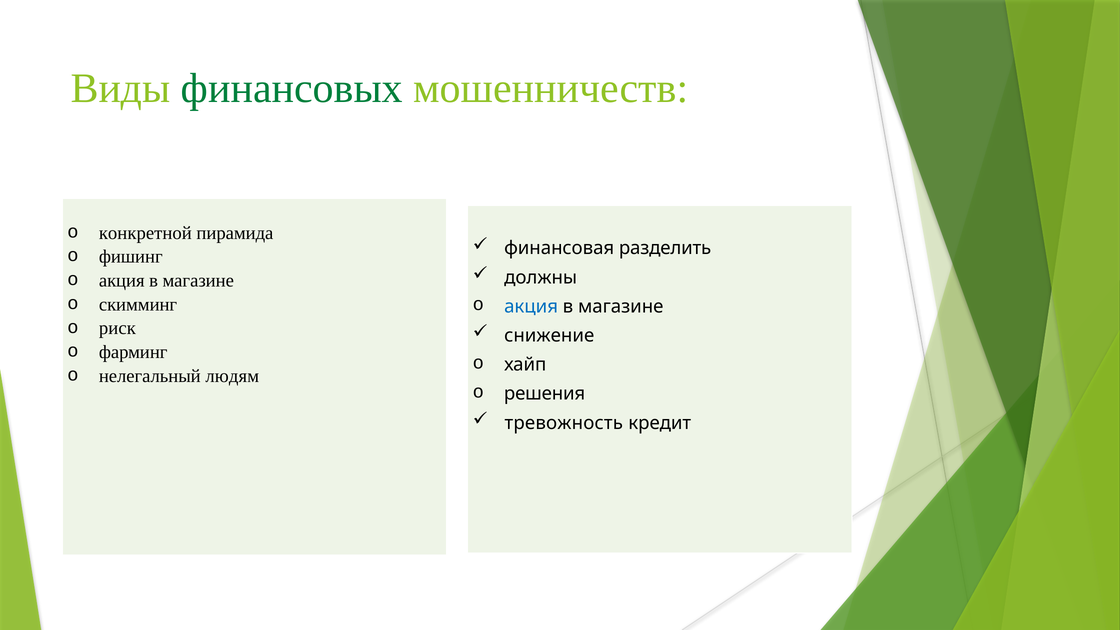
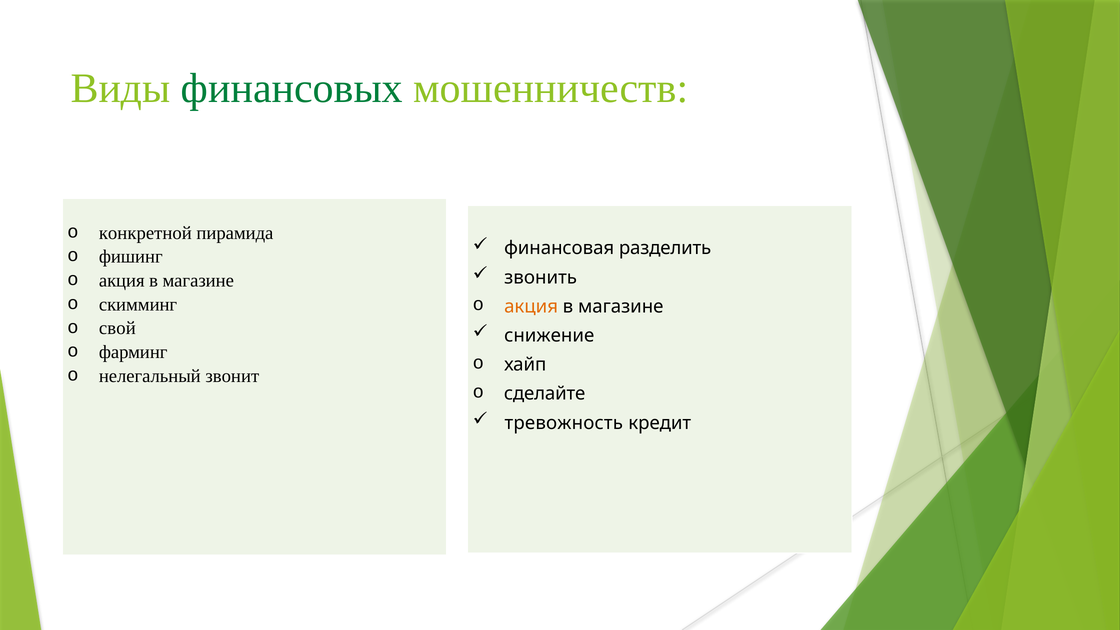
должны: должны -> звонить (541, 277)
акция colour: blue -> orange (531, 306)
риск: риск -> свой (117, 328)
людям: людям -> звонит (232, 376)
решения: решения -> сделайте (545, 394)
